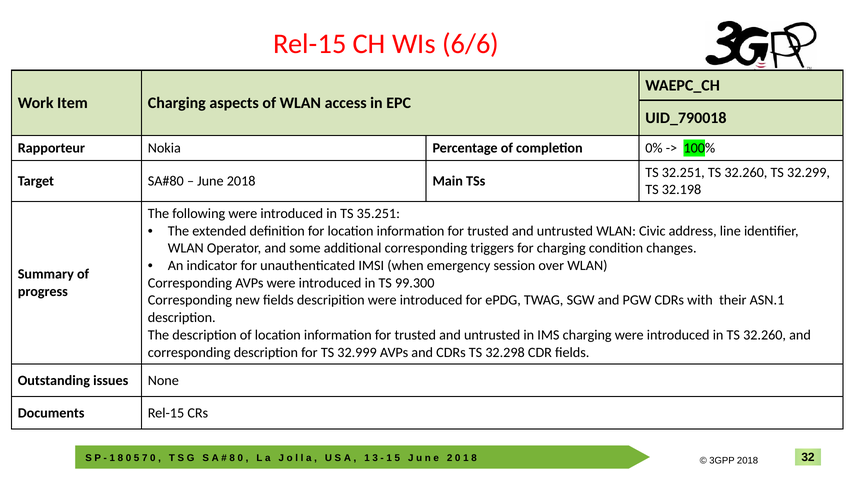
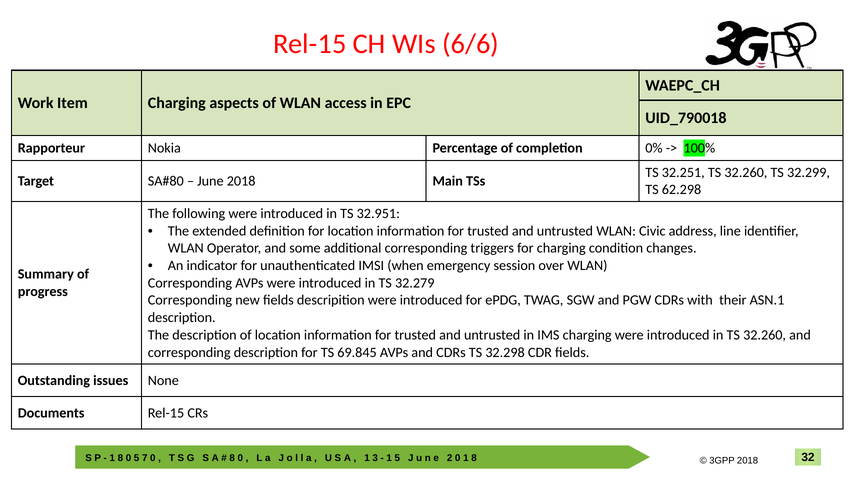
32.198: 32.198 -> 62.298 (682, 190)
35.251: 35.251 -> 32.951 (378, 214)
99.300: 99.300 -> 32.279 (415, 283)
32.999: 32.999 -> 69.845 (357, 353)
